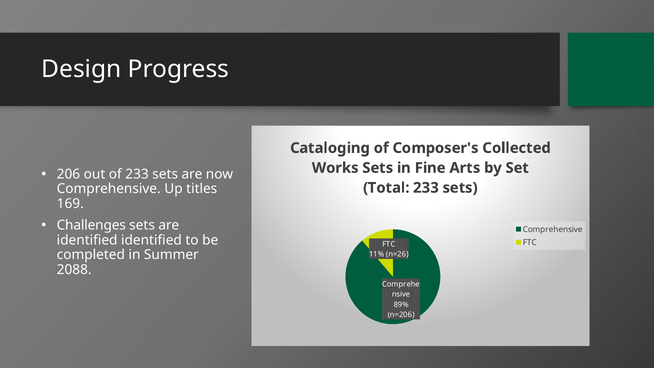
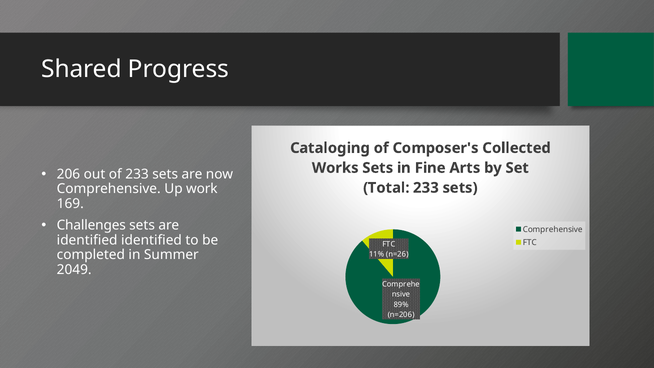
Design: Design -> Shared (82, 69)
titles: titles -> work (202, 189)
2088: 2088 -> 2049 (74, 269)
